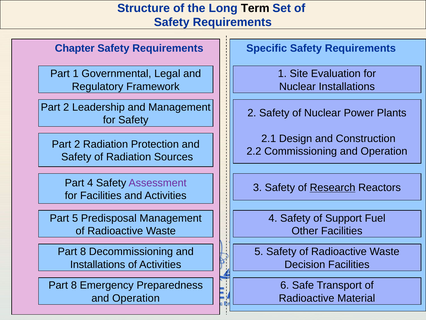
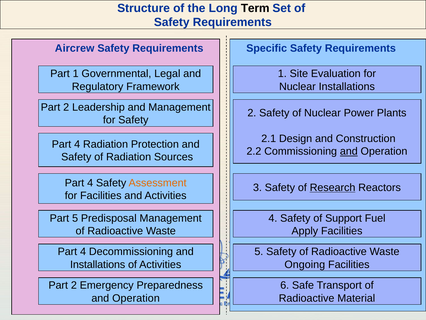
Chapter: Chapter -> Aircrew (75, 48)
2: 2 -> 4 (77, 144)
and underline: none -> present (349, 151)
Assessment colour: purple -> orange (158, 183)
Other: Other -> Apply (305, 231)
8: 8 -> 4 (83, 251)
Decision: Decision -> Ongoing (305, 264)
8: 8 -> 2 (74, 285)
